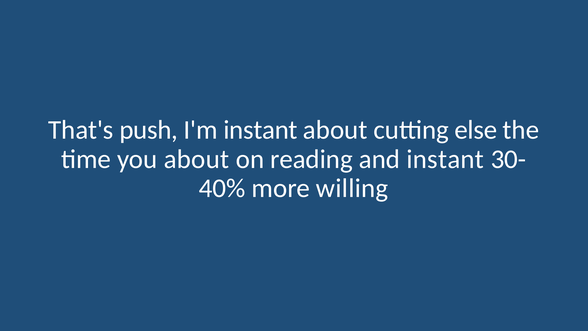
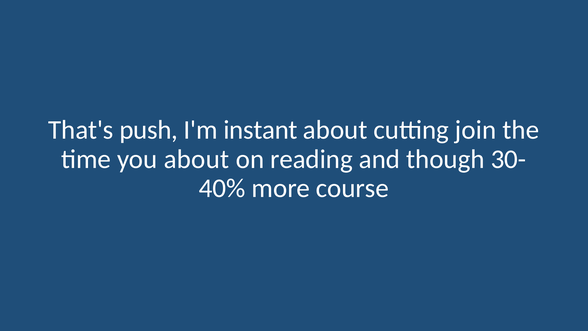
else: else -> join (476, 130)
and instant: instant -> though (445, 159)
willing: willing -> course (352, 188)
